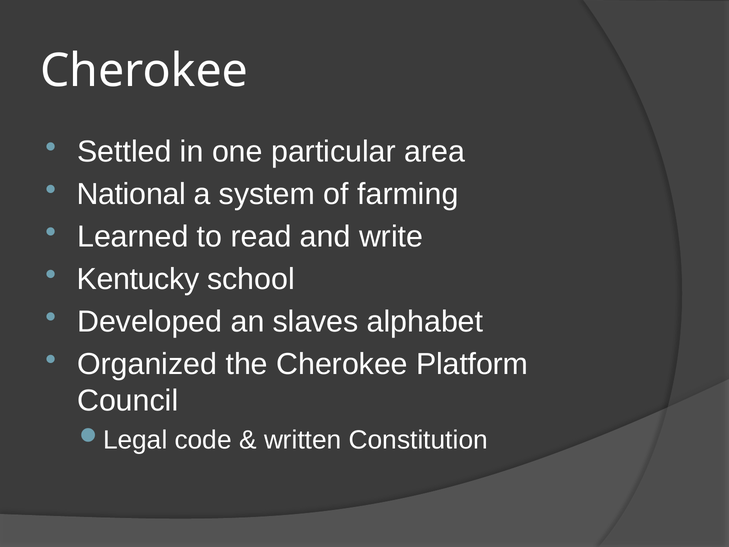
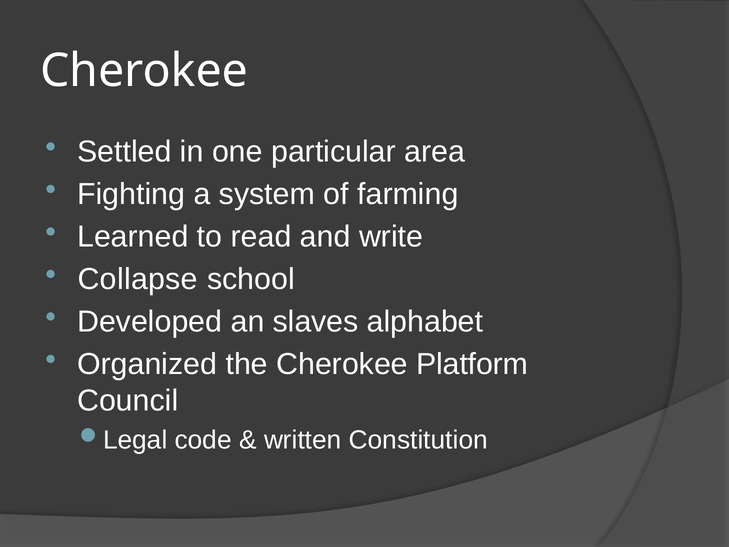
National: National -> Fighting (131, 194)
Kentucky: Kentucky -> Collapse (138, 279)
